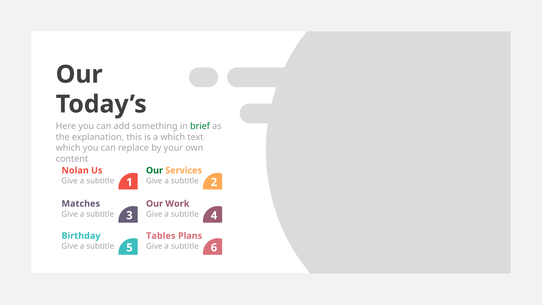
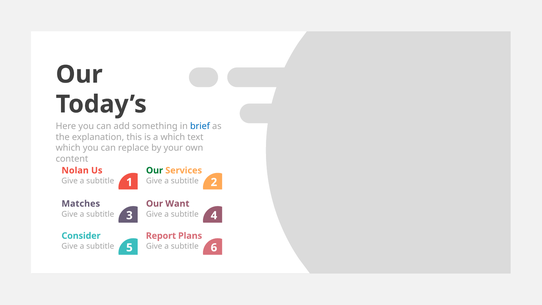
brief colour: green -> blue (200, 126)
Work: Work -> Want (177, 204)
Birthday: Birthday -> Consider (81, 236)
Tables: Tables -> Report (161, 236)
